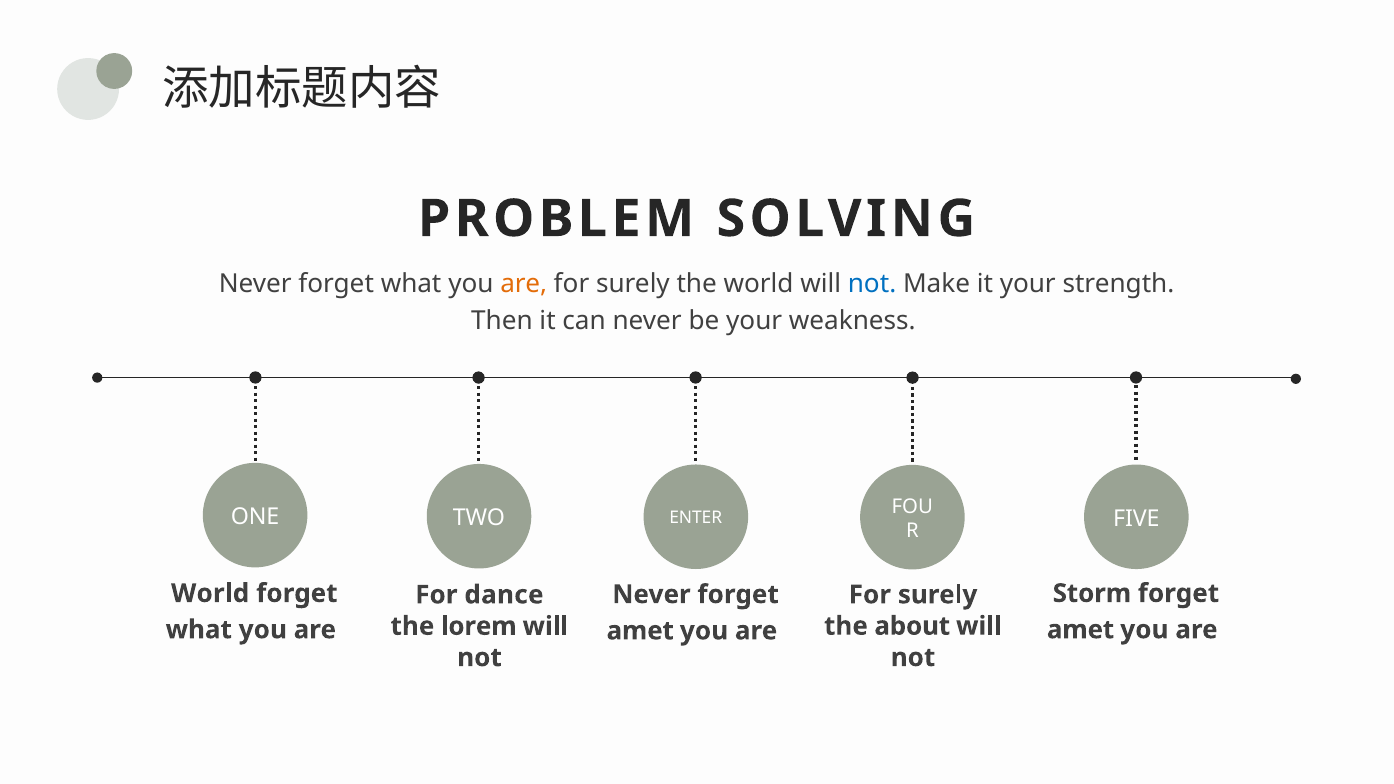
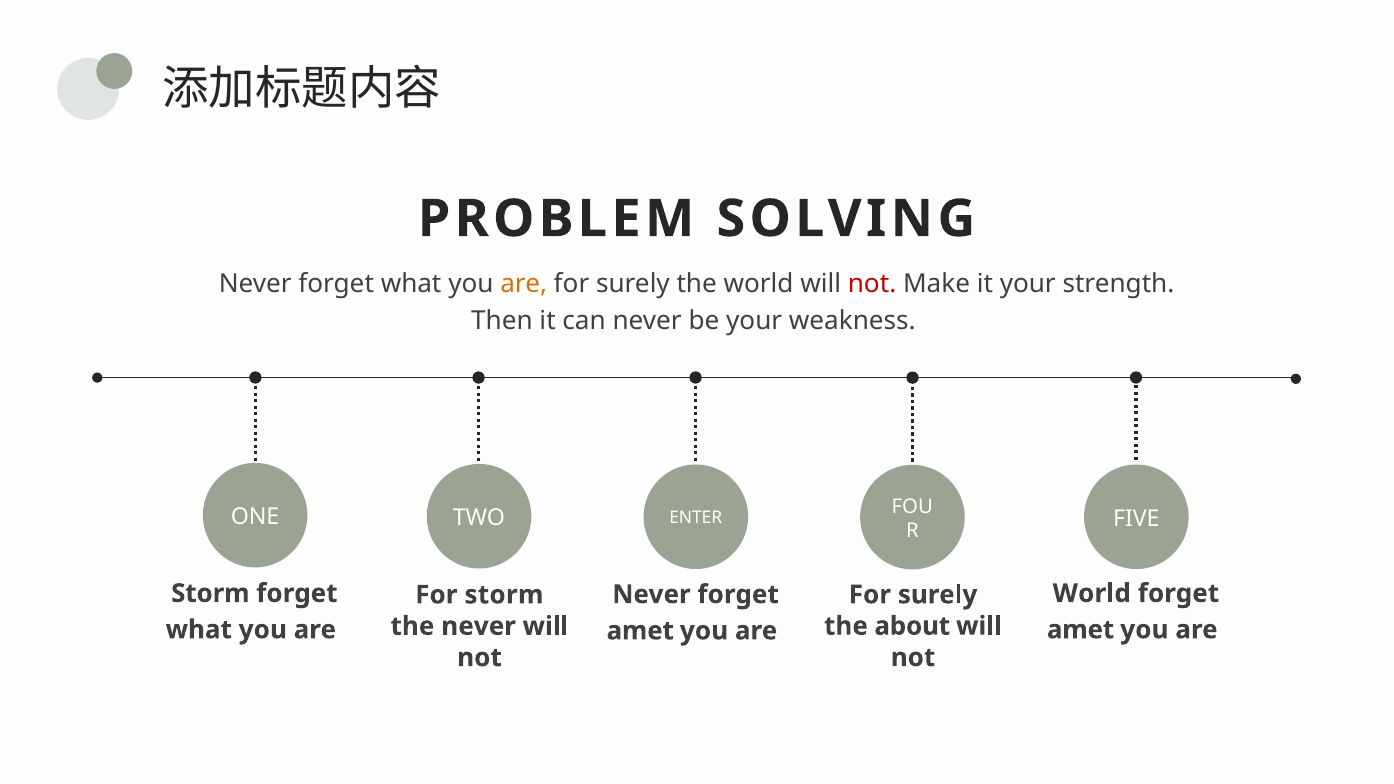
not colour: blue -> red (872, 284)
World: World -> Storm (210, 593)
Storm: Storm -> World (1092, 593)
For dance: dance -> storm (504, 595)
the lorem: lorem -> never (479, 626)
